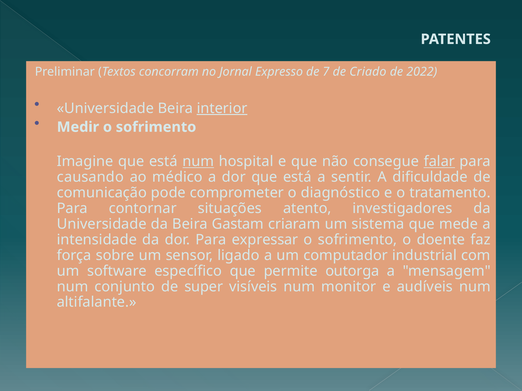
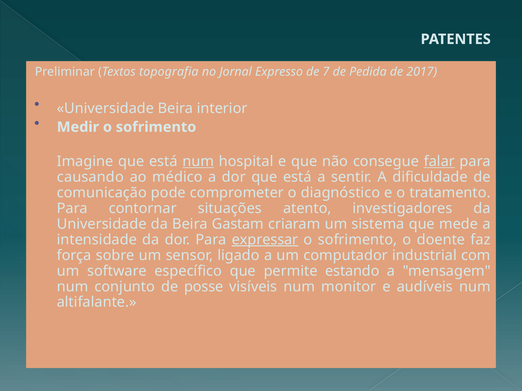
concorram: concorram -> topografia (169, 72)
Criado: Criado -> Pedida (368, 72)
2022: 2022 -> 2017 (422, 72)
interior underline: present -> none (222, 108)
expressar underline: none -> present (265, 240)
outorga: outorga -> estando (352, 271)
super: super -> posse (204, 287)
